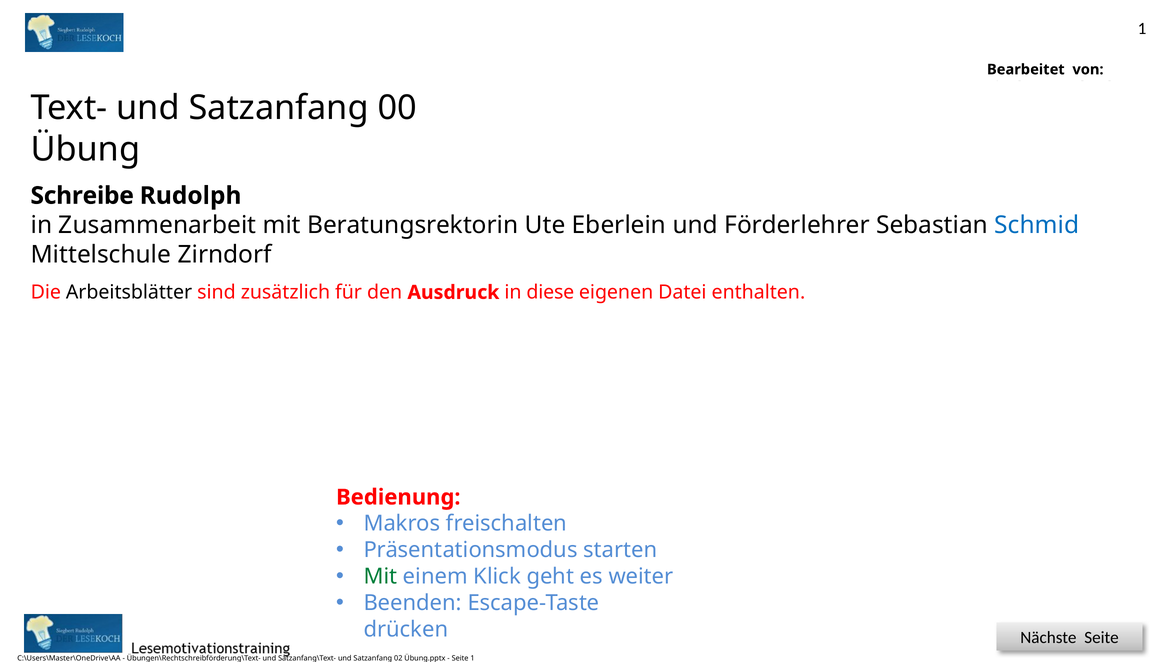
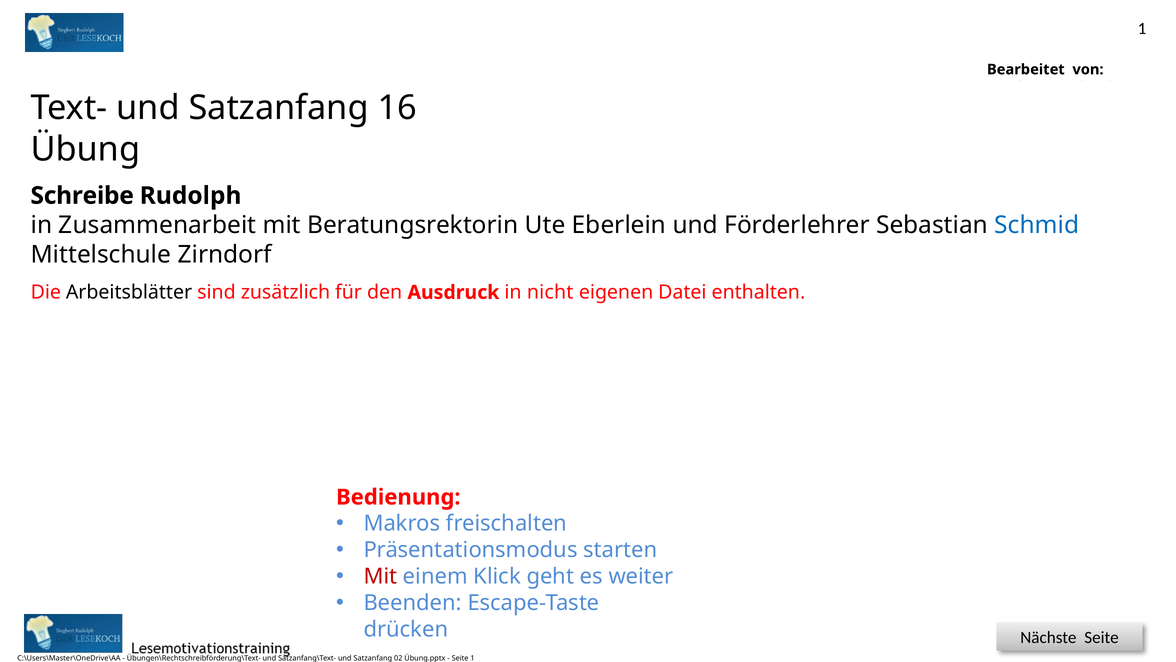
00: 00 -> 16 (397, 108)
diese: diese -> nicht (550, 292)
Mit colour: green -> red (380, 576)
